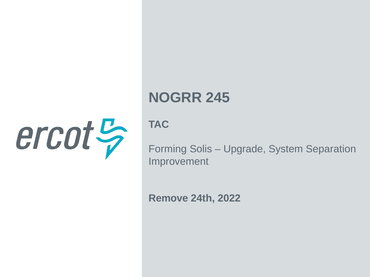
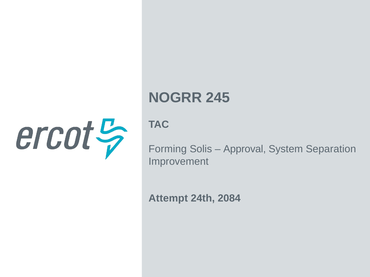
Upgrade: Upgrade -> Approval (245, 149)
Remove: Remove -> Attempt (168, 199)
2022: 2022 -> 2084 (229, 199)
